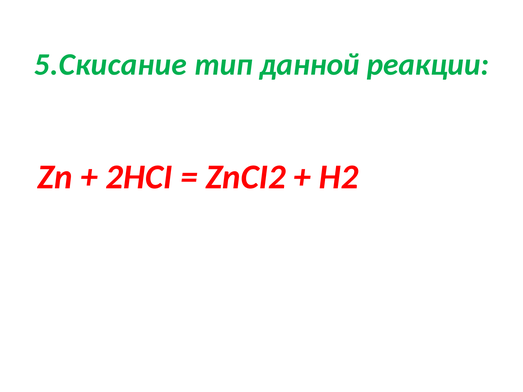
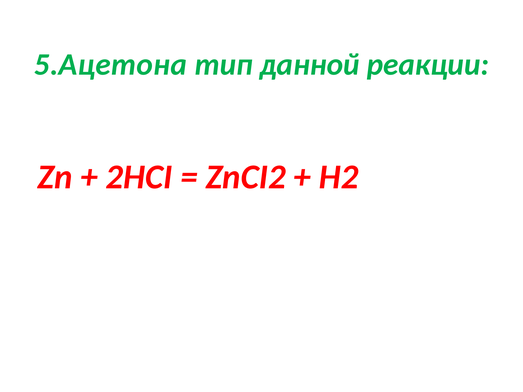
5.Скисание: 5.Скисание -> 5.Ацетона (110, 64)
